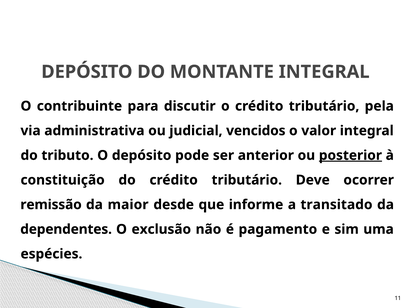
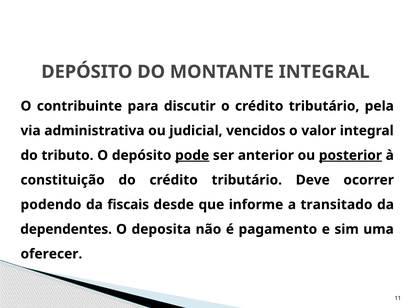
pode underline: none -> present (192, 155)
remissão: remissão -> podendo (51, 205)
maior: maior -> fiscais (128, 205)
exclusão: exclusão -> deposita (161, 229)
espécies: espécies -> oferecer (51, 254)
